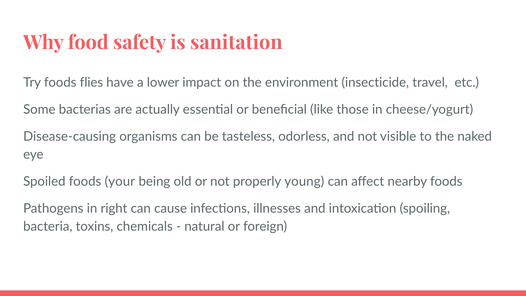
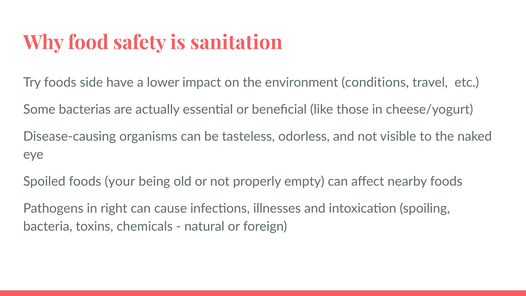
flies: flies -> side (91, 83)
insecticide: insecticide -> conditions (375, 83)
young: young -> empty (304, 181)
